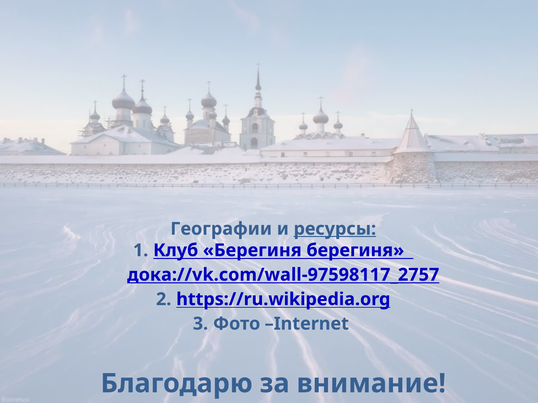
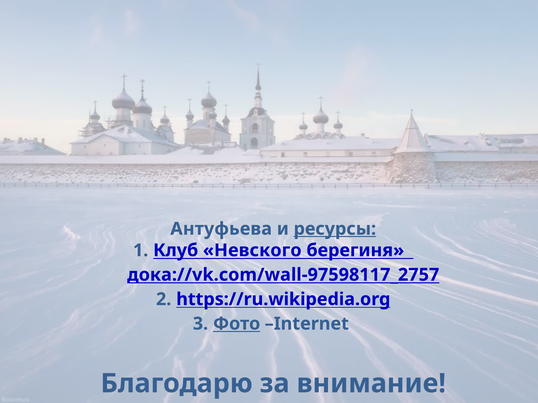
Географии: Географии -> Антуфьева (221, 229)
Клуб Берегиня: Берегиня -> Невского (252, 251)
Фото underline: none -> present (237, 324)
